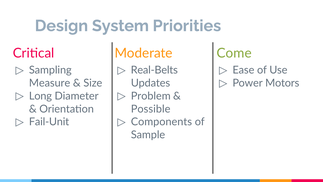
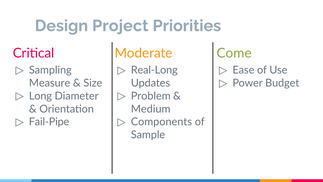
System: System -> Project (120, 26)
Real-Belts: Real-Belts -> Real-Long (154, 70)
Motors: Motors -> Budget (282, 83)
Possible: Possible -> Medium (151, 109)
Fail-Unit: Fail-Unit -> Fail-Pipe (49, 122)
